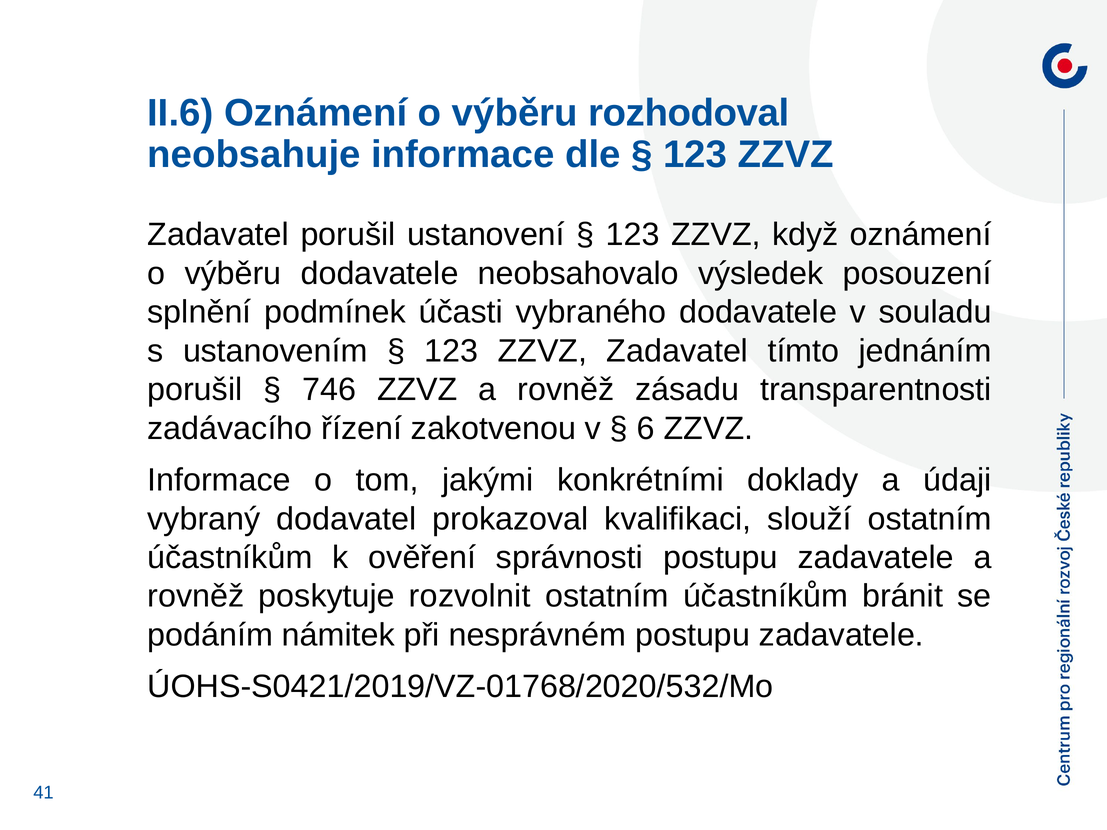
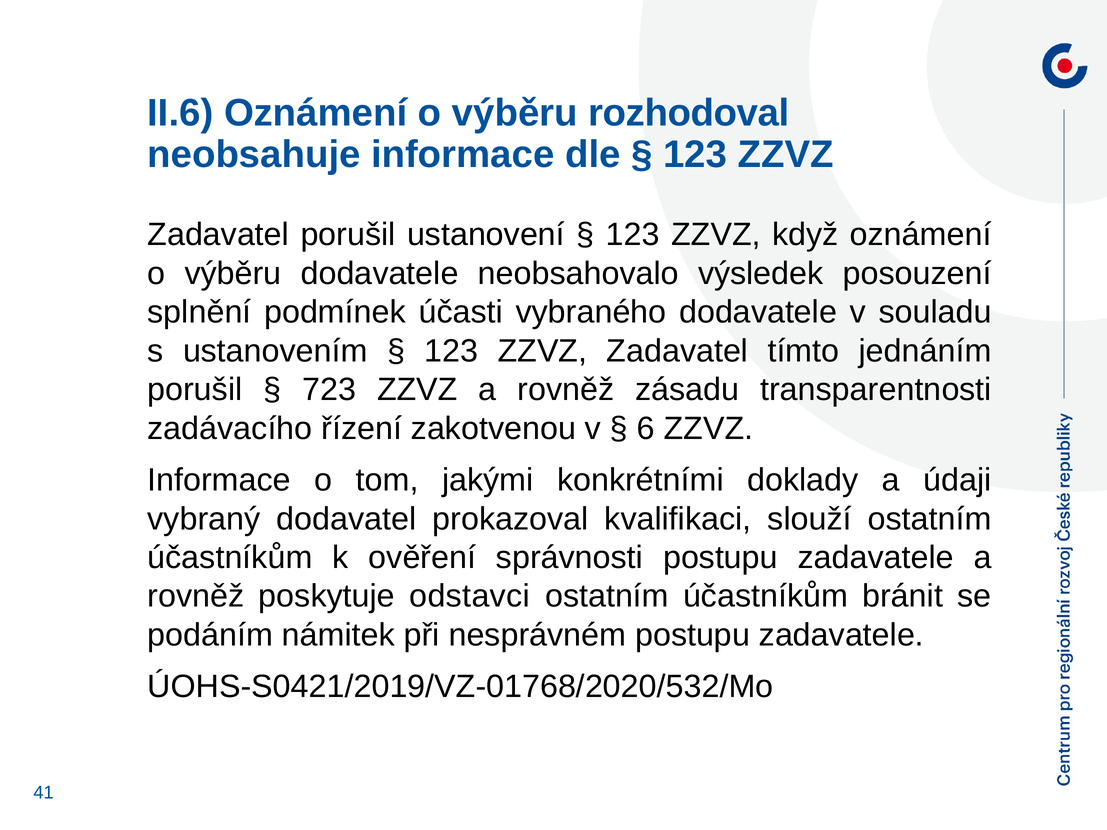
746: 746 -> 723 (329, 390)
rozvolnit: rozvolnit -> odstavci (470, 596)
